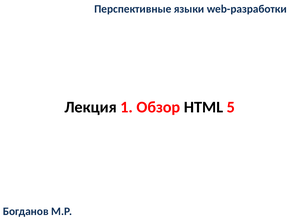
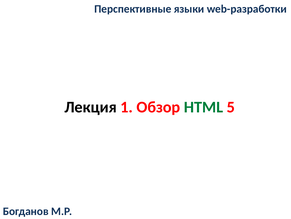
HTML colour: black -> green (204, 107)
